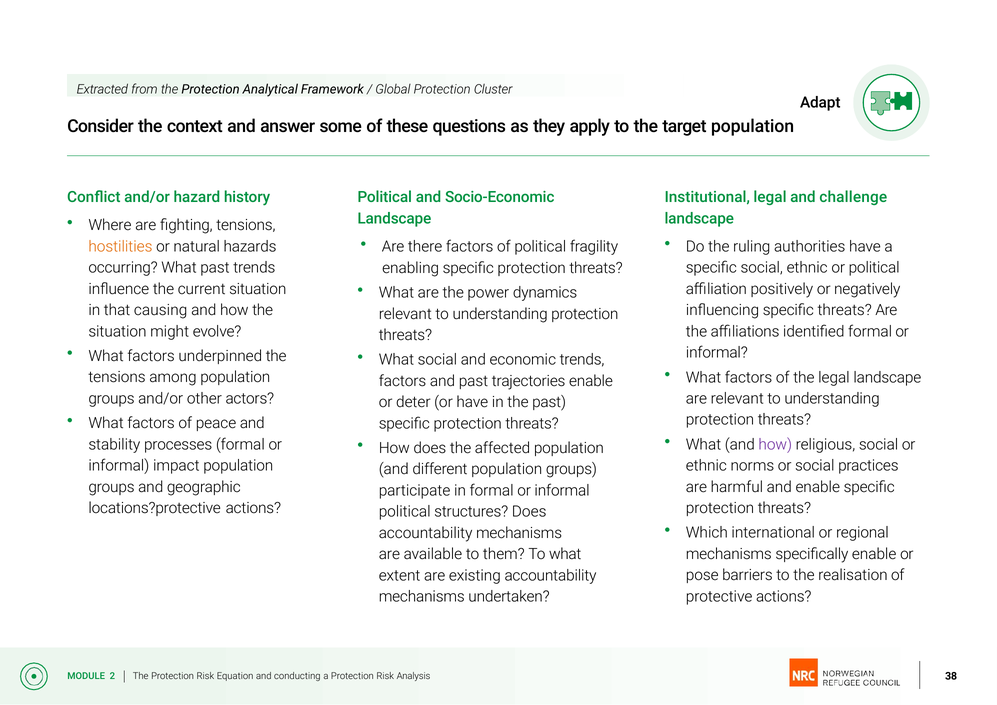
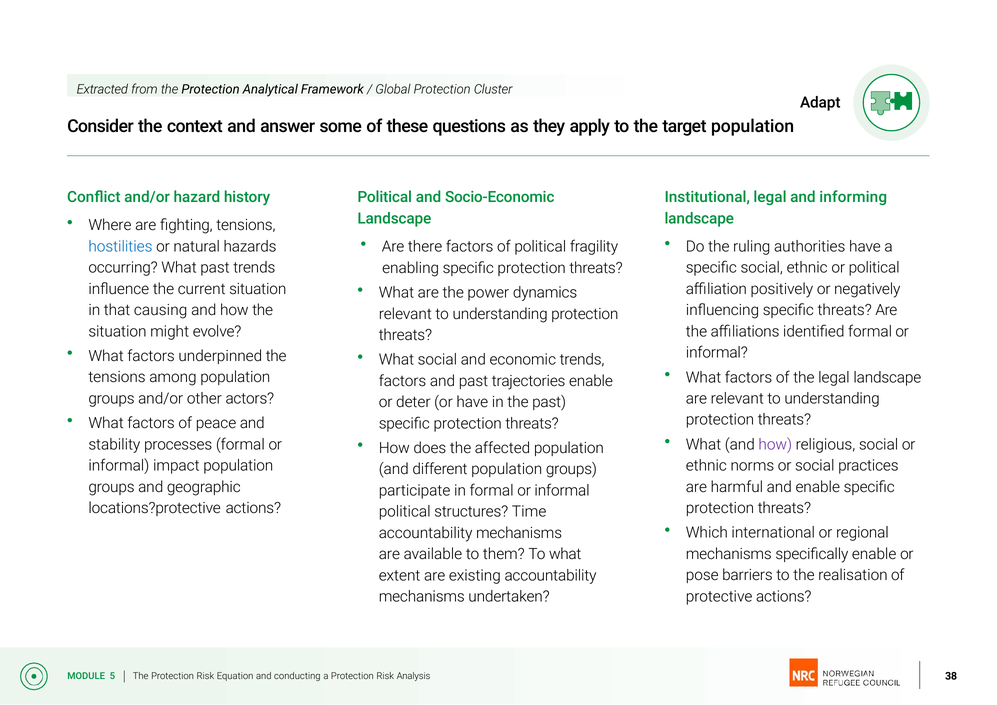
challenge: challenge -> informing (853, 197)
hostilities colour: orange -> blue (120, 247)
structures Does: Does -> Time (529, 512)
2: 2 -> 5 (112, 676)
